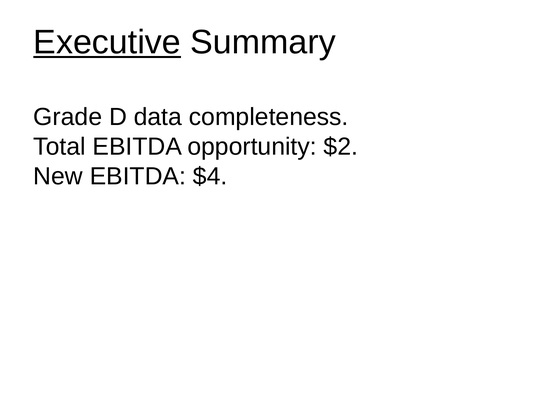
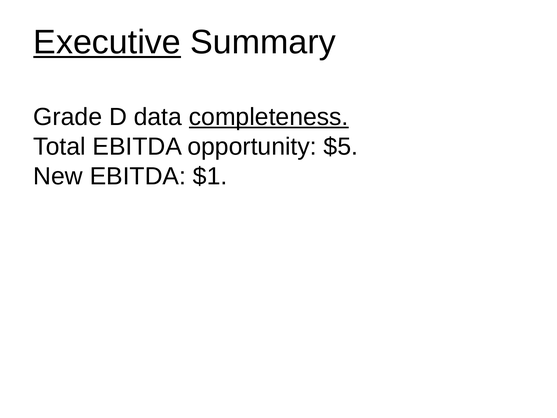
completeness underline: none -> present (269, 117)
$2: $2 -> $5 (341, 147)
$4: $4 -> $1 (210, 176)
